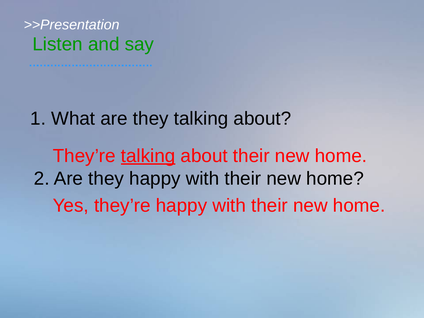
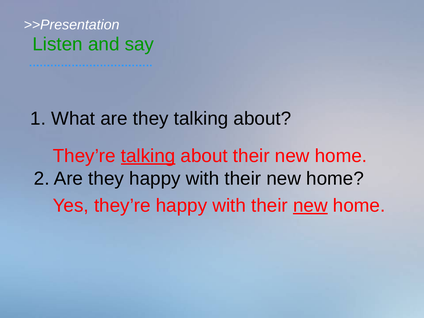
new underline: none -> present (310, 206)
